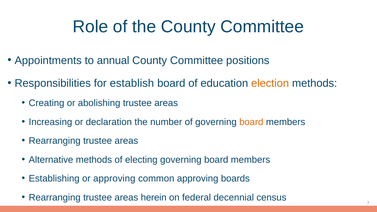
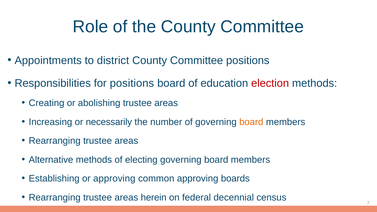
annual: annual -> district (113, 60)
for establish: establish -> positions (132, 83)
election colour: orange -> red (270, 83)
declaration: declaration -> necessarily (109, 122)
